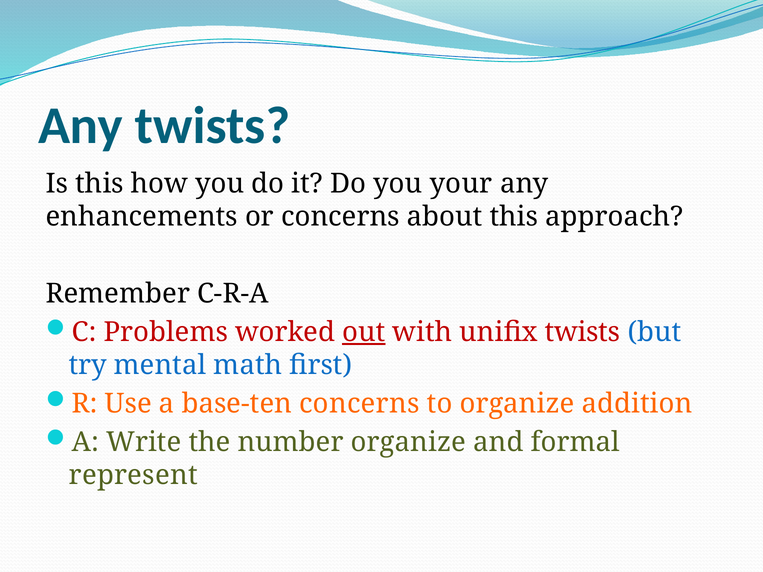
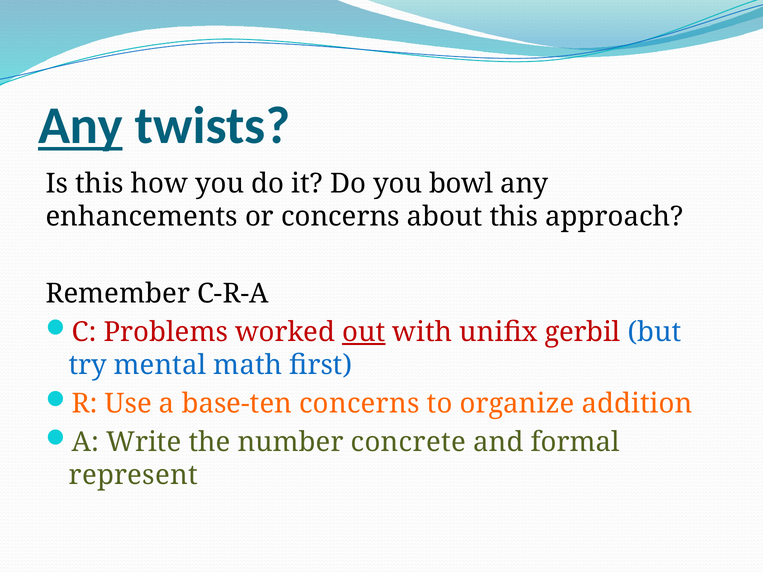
Any underline: none -> present (81, 126)
your: your -> bowl (461, 184)
unifix twists: twists -> gerbil (582, 332)
number organize: organize -> concrete (408, 442)
